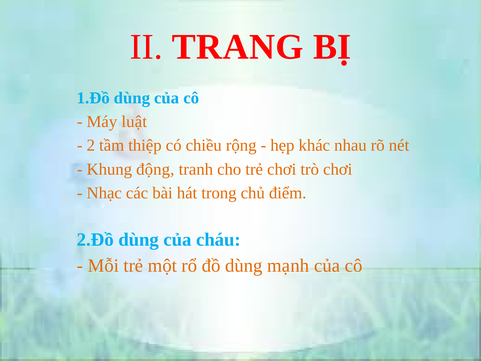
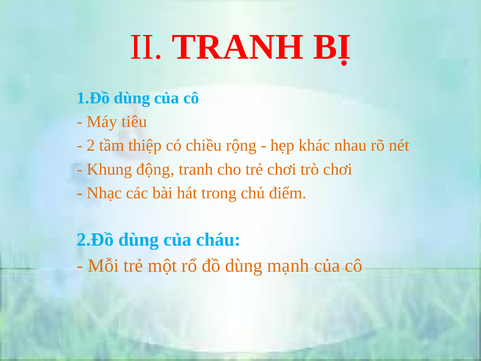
II TRANG: TRANG -> TRANH (238, 47)
luật: luật -> tiêu (134, 122)
